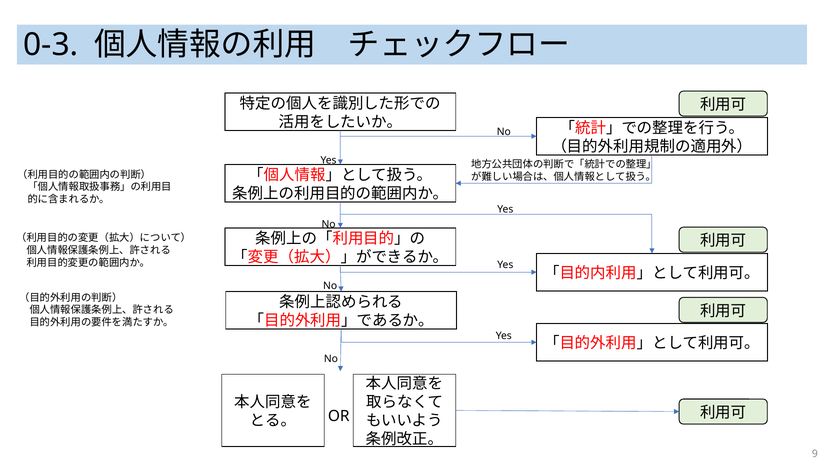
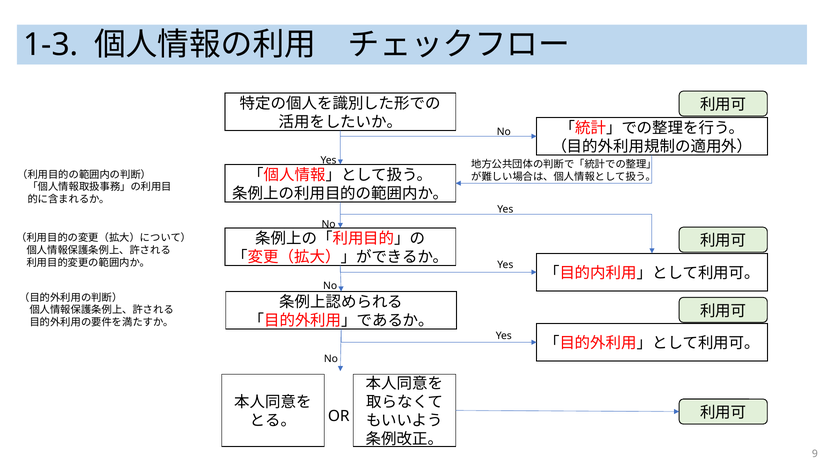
0-3: 0-3 -> 1-3 (51, 45)
